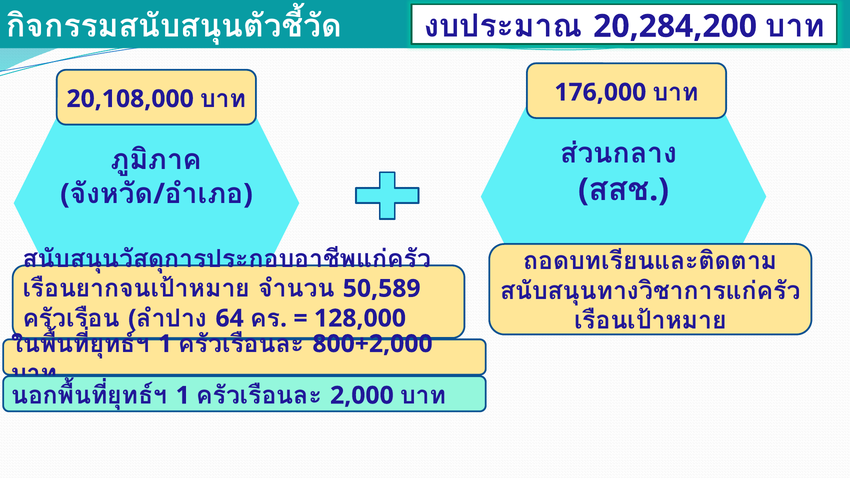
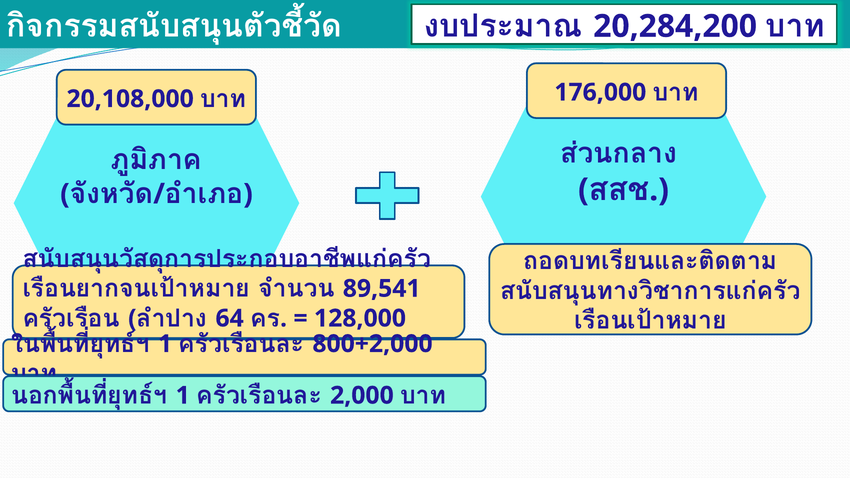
50,589: 50,589 -> 89,541 (382, 289)
